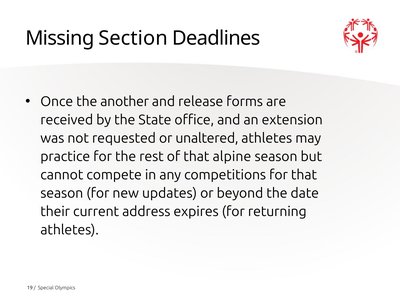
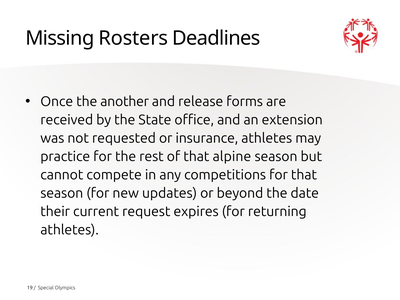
Section: Section -> Rosters (133, 38)
unaltered: unaltered -> insurance (207, 138)
address: address -> request (146, 212)
